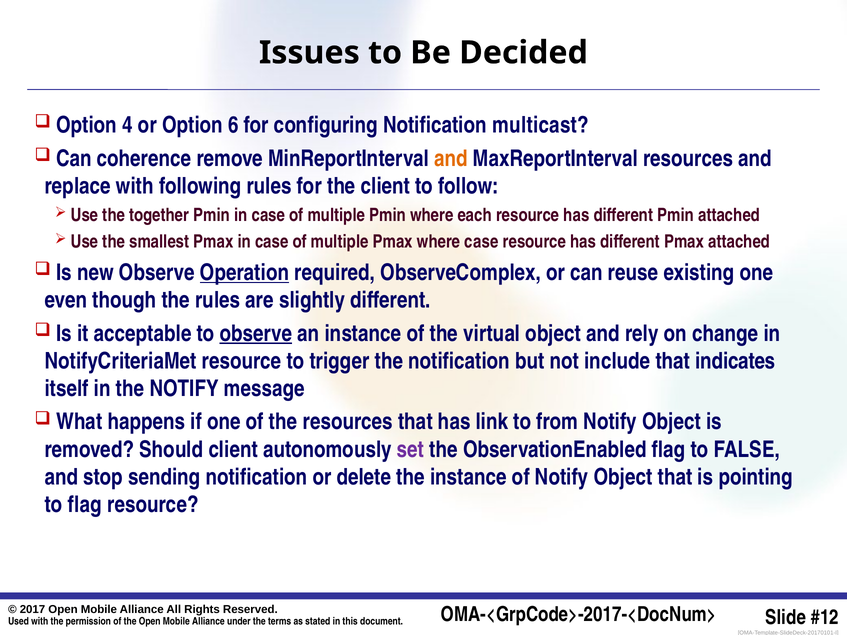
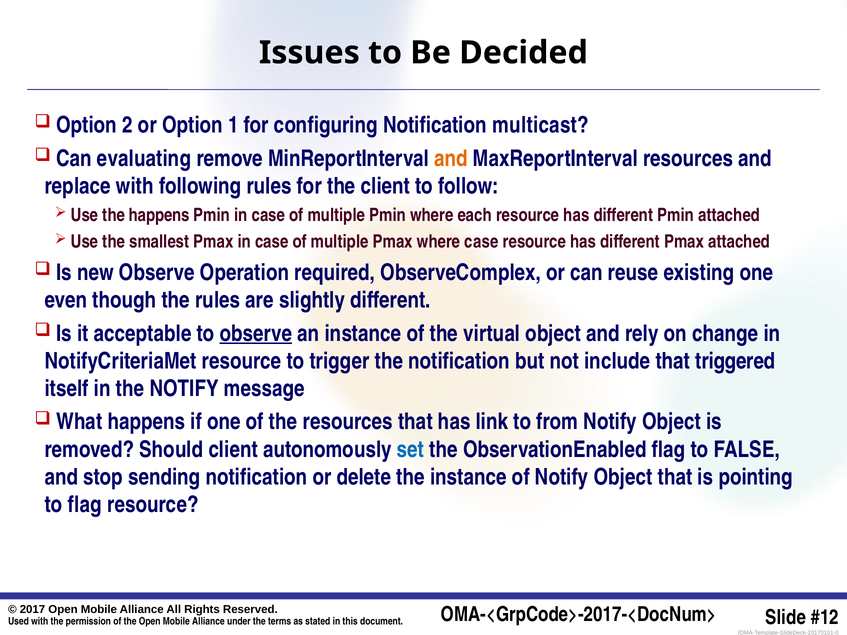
4: 4 -> 2 (127, 125)
6: 6 -> 1 (233, 125)
coherence: coherence -> evaluating (144, 159)
the together: together -> happens (159, 215)
Operation underline: present -> none (244, 273)
indicates: indicates -> triggered (735, 361)
set colour: purple -> blue (411, 450)
